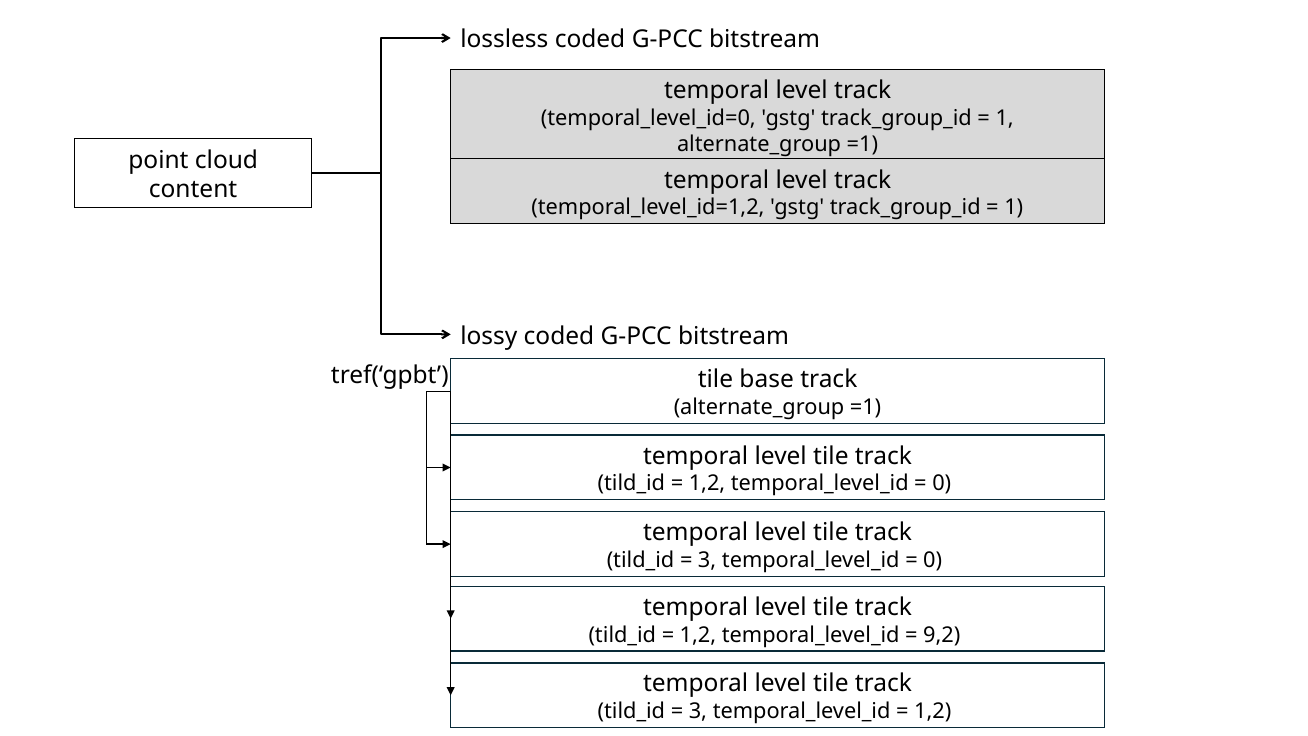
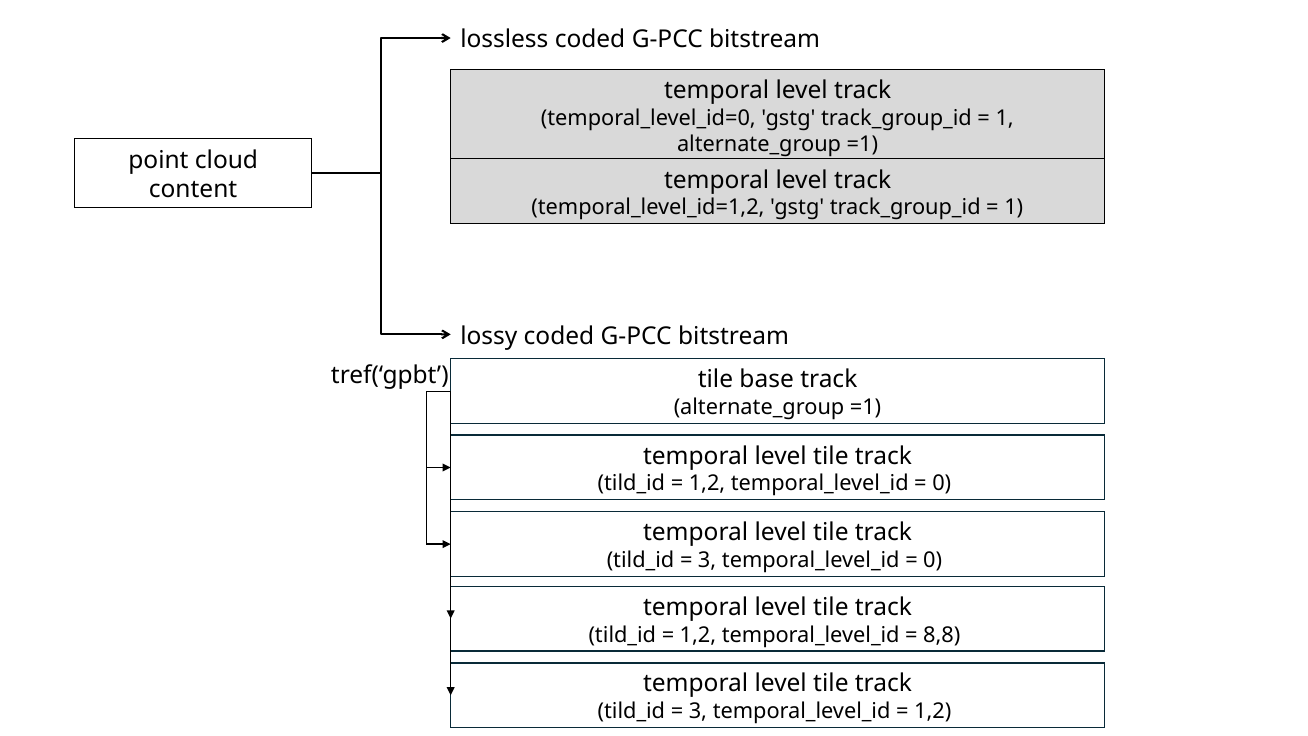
9,2: 9,2 -> 8,8 (942, 635)
